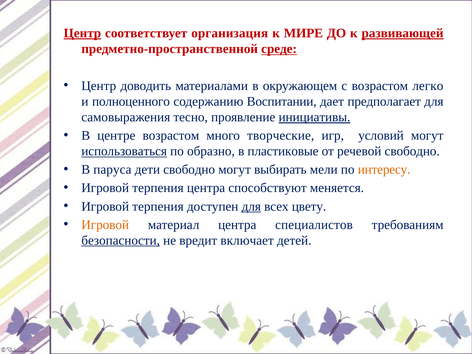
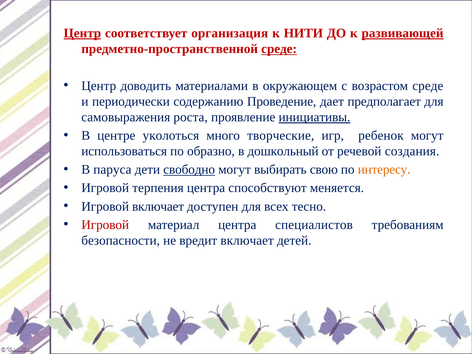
МИРЕ: МИРЕ -> НИТИ (303, 33)
возрастом легко: легко -> среде (428, 86)
полноценного: полноценного -> периодически (131, 101)
Воспитании: Воспитании -> Проведение (282, 101)
тесно: тесно -> роста (191, 117)
центре возрастом: возрастом -> уколоться (171, 136)
условий: условий -> ребенок (381, 136)
использоваться underline: present -> none (124, 151)
пластиковые: пластиковые -> дошкольный (283, 151)
речевой свободно: свободно -> создания (412, 151)
свободно underline: none -> present (189, 170)
мели: мели -> свою (324, 170)
терпения: терпения -> включает (158, 206)
для underline: present -> none (251, 206)
цвету: цвету -> тесно (309, 206)
Игровой colour: orange -> red (105, 225)
безопасности underline: present -> none (121, 240)
